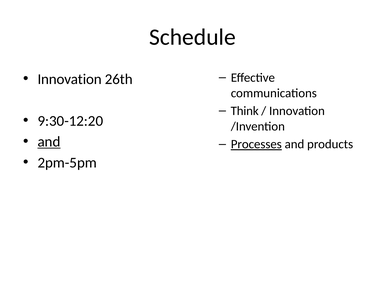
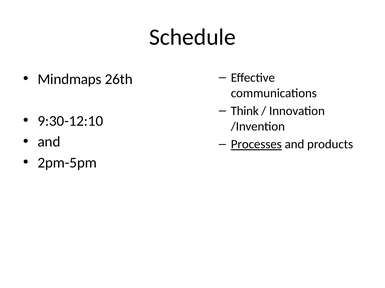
Innovation: Innovation -> Mindmaps (70, 79)
9:30-12:20: 9:30-12:20 -> 9:30-12:10 (70, 121)
and underline: present -> none (49, 142)
